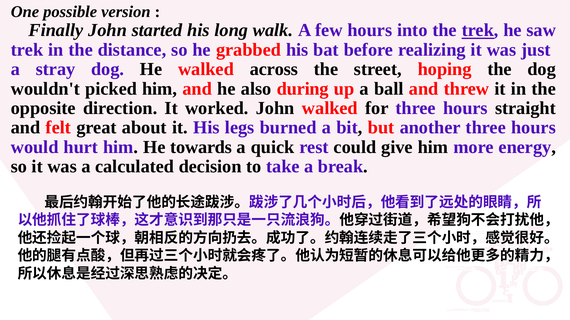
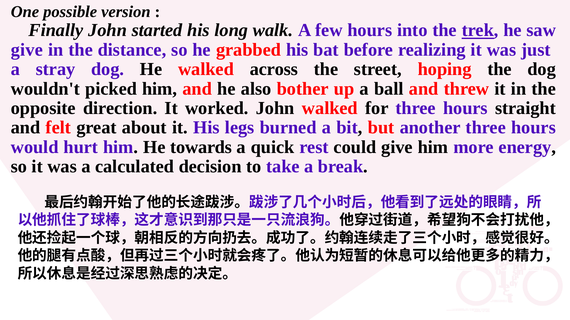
trek: trek -> give (27, 50)
during: during -> bother (303, 89)
